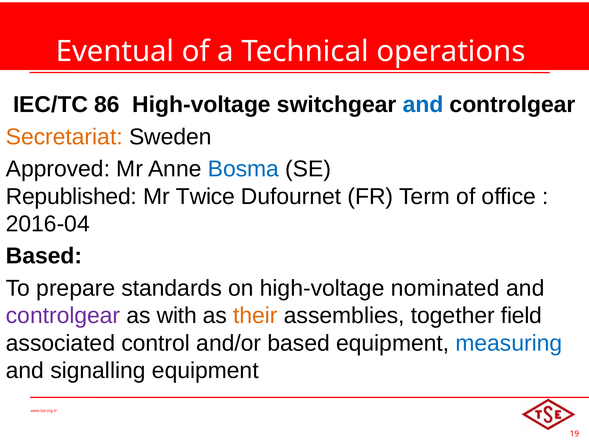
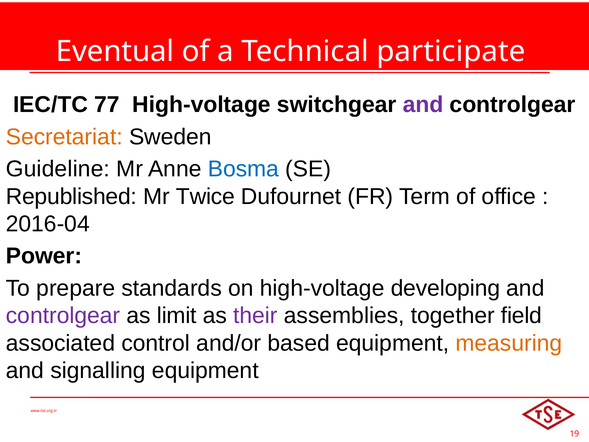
operations: operations -> participate (451, 51)
86: 86 -> 77 (107, 105)
and colour: blue -> purple (423, 105)
Approved: Approved -> Guideline (58, 169)
Based: Based -> Power (44, 256)
nominated: nominated -> developing (445, 288)
with: with -> limit (177, 316)
their colour: orange -> purple (255, 316)
measuring colour: blue -> orange (509, 343)
